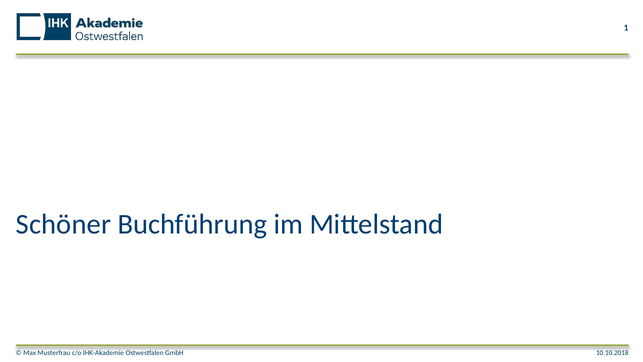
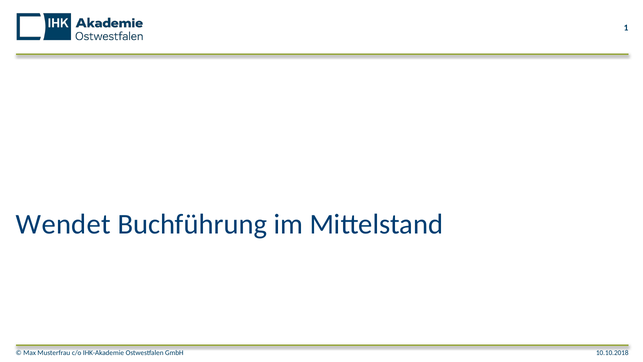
Schöner: Schöner -> Wendet (63, 224)
